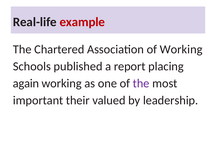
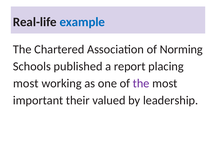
example colour: red -> blue (82, 22)
of Working: Working -> Norming (181, 49)
again: again -> most (26, 83)
